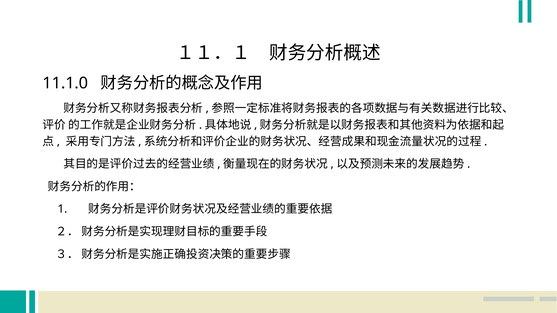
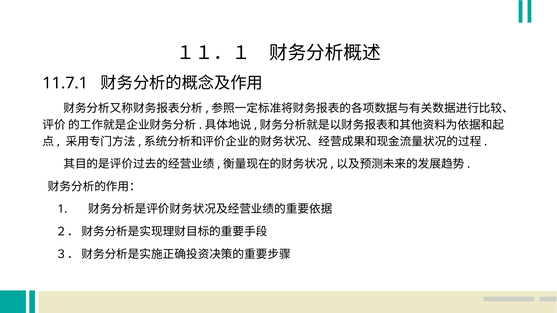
11.1.0: 11.1.0 -> 11.7.1 (65, 83)
